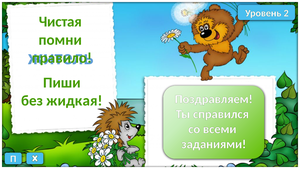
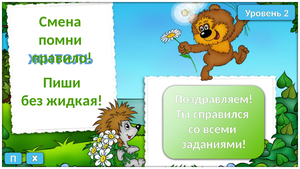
Чистая: Чистая -> Смена (60, 22)
